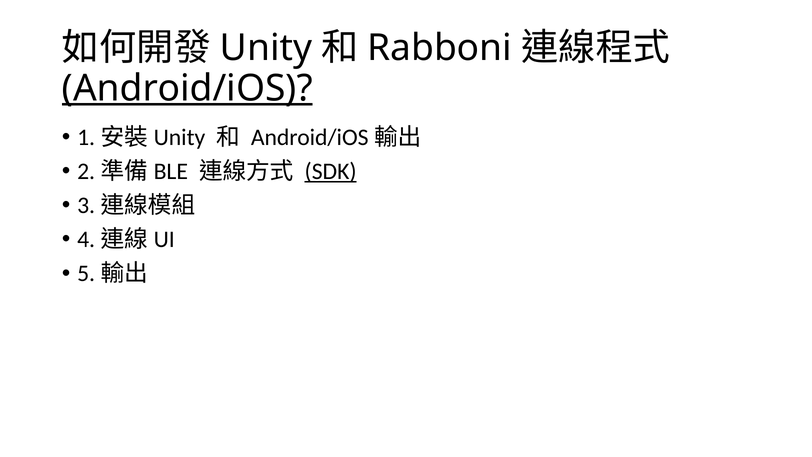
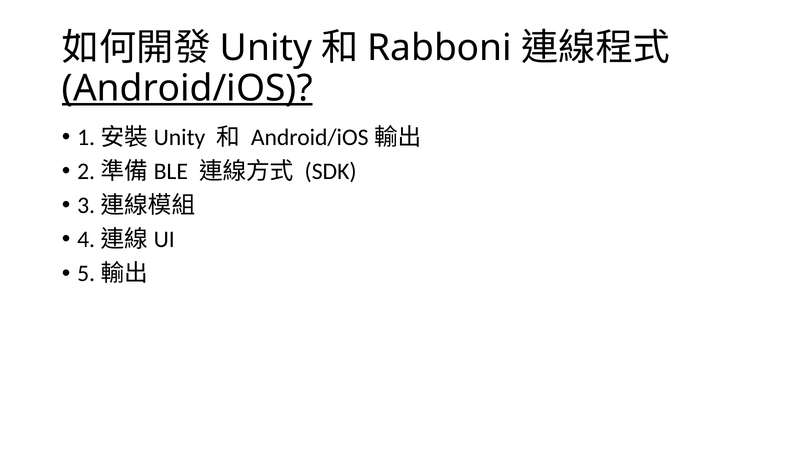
SDK underline: present -> none (331, 171)
